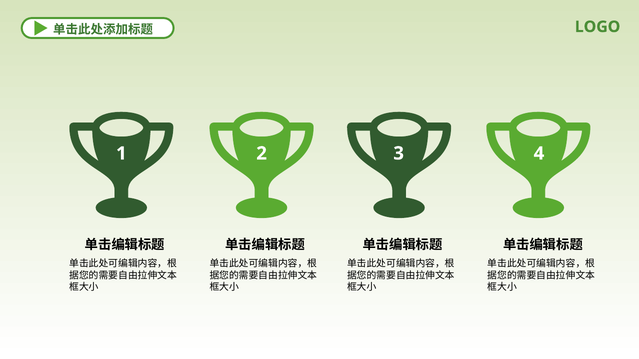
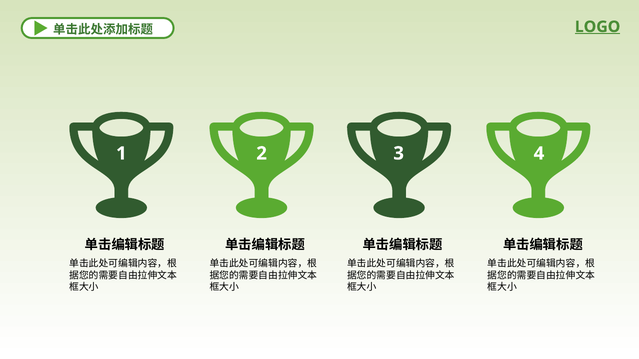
LOGO underline: none -> present (598, 27)
